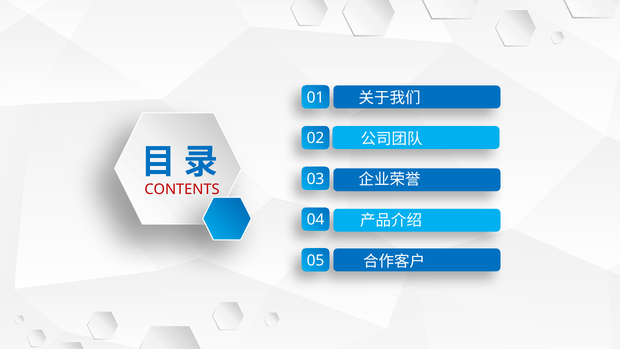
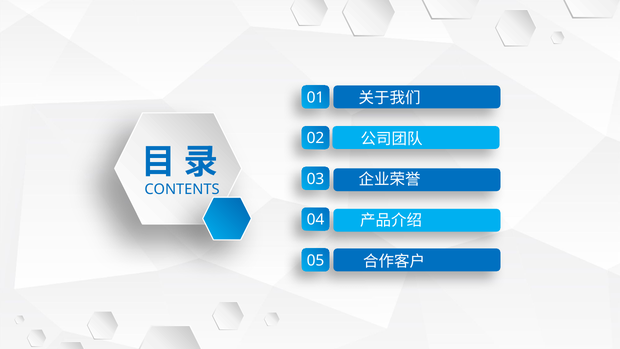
CONTENTS colour: red -> blue (182, 189)
